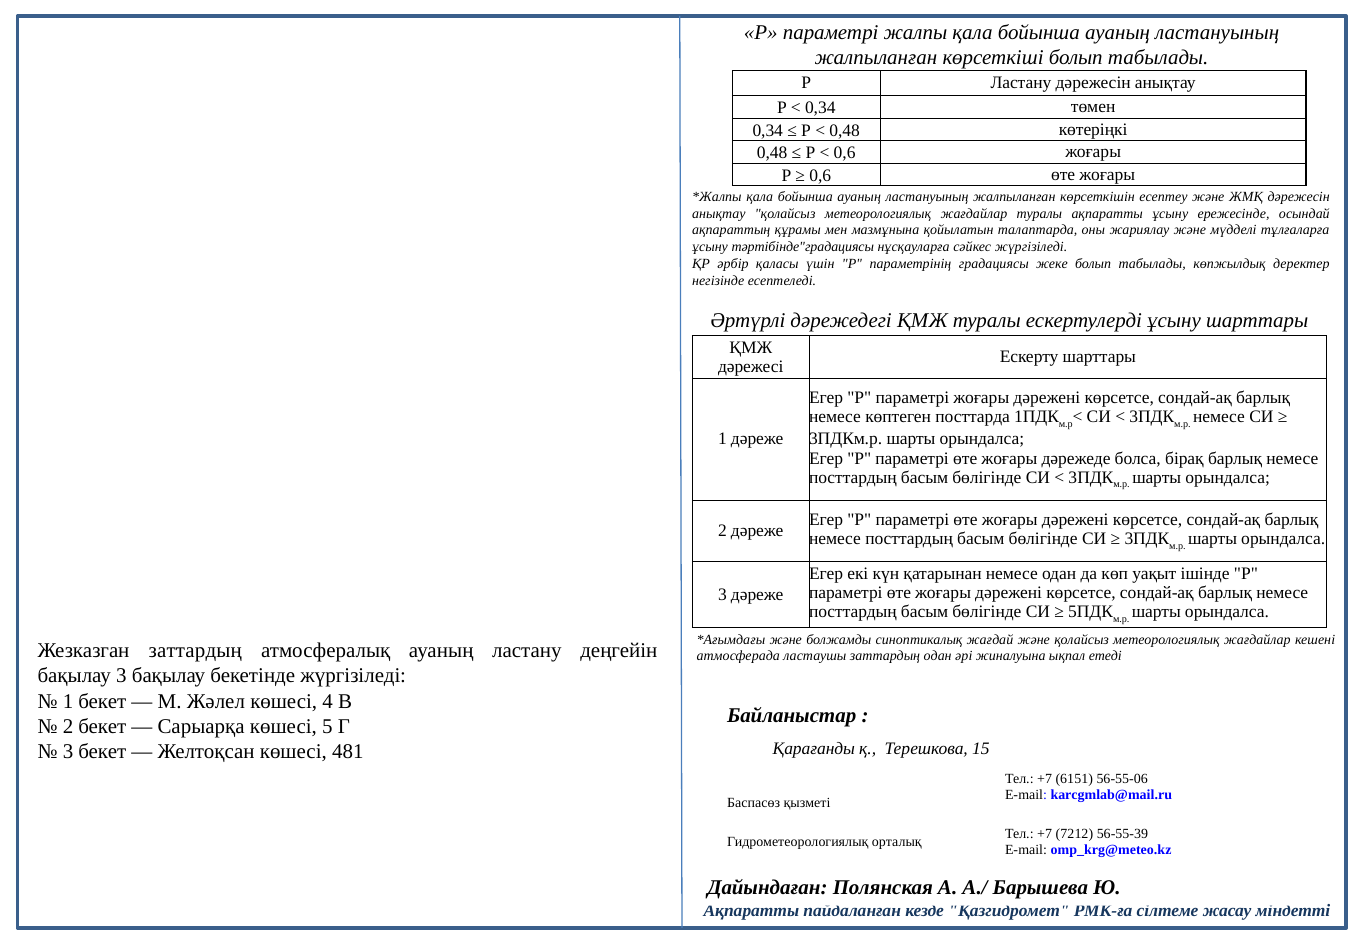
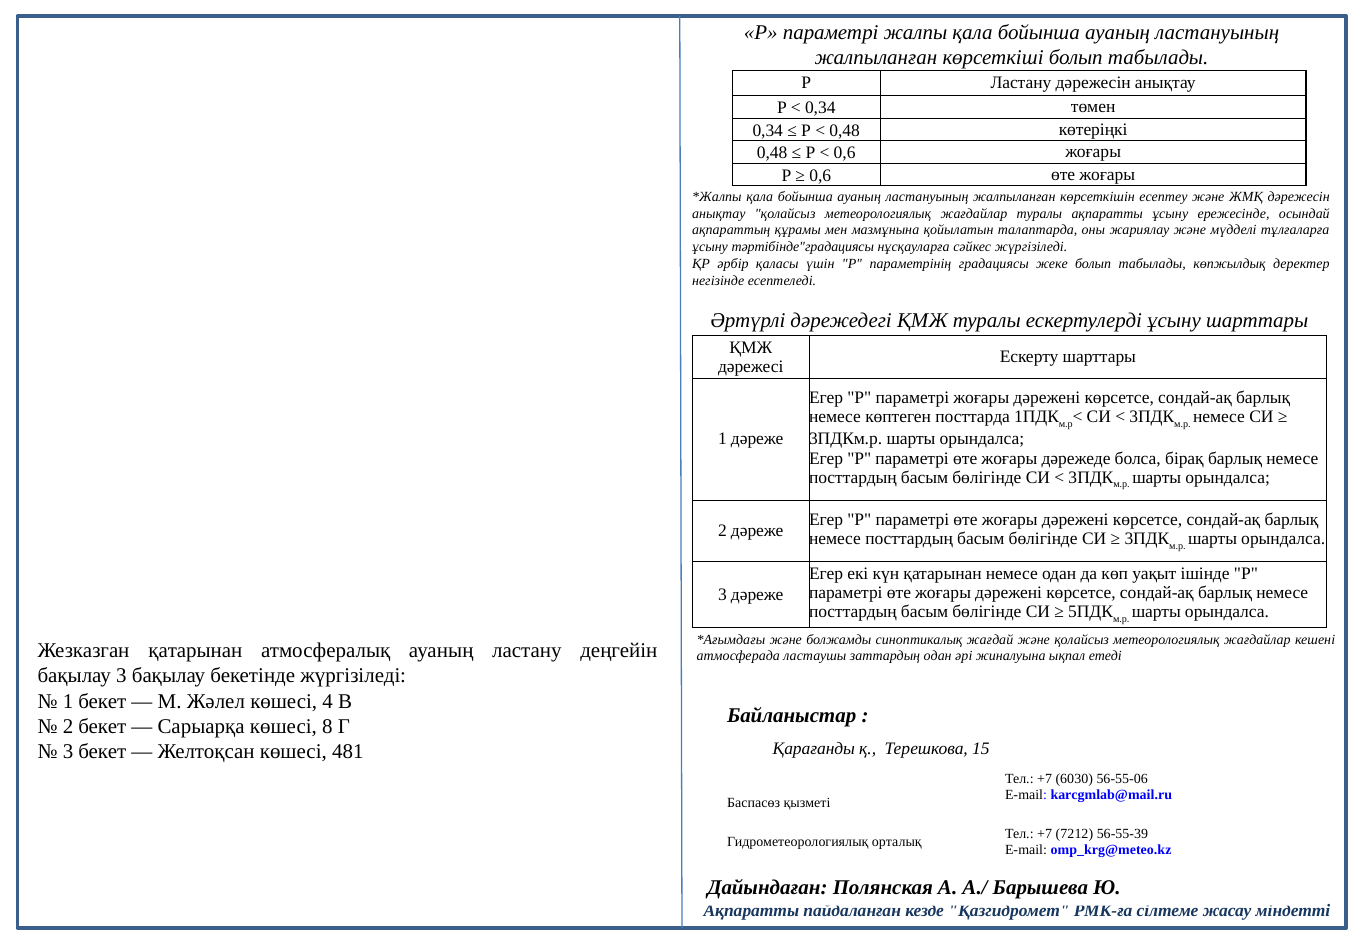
Жезказган заттардың: заттардың -> қатарынан (195, 651)
5: 5 -> 8 (327, 727)
6151: 6151 -> 6030 (1074, 780)
